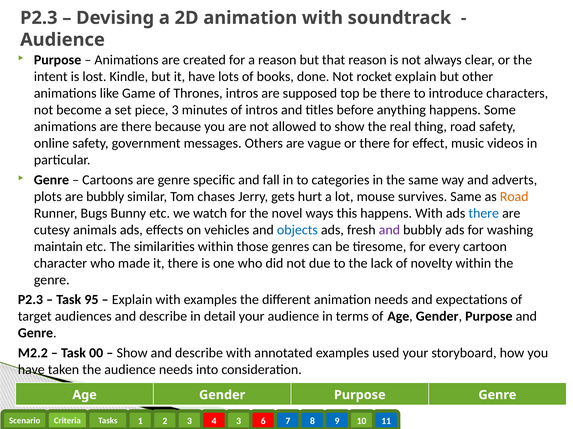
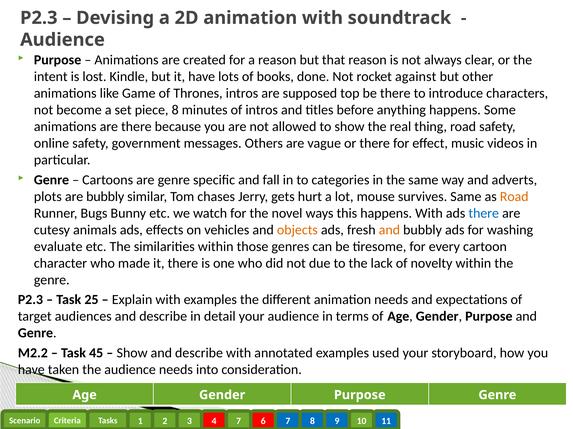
rocket explain: explain -> against (416, 77)
piece 3: 3 -> 8 (175, 110)
objects colour: blue -> orange (297, 230)
and colour: purple -> orange (389, 230)
maintain: maintain -> evaluate (58, 247)
95: 95 -> 25 (91, 300)
00: 00 -> 45 (96, 353)
3: 3 -> 7 (239, 422)
